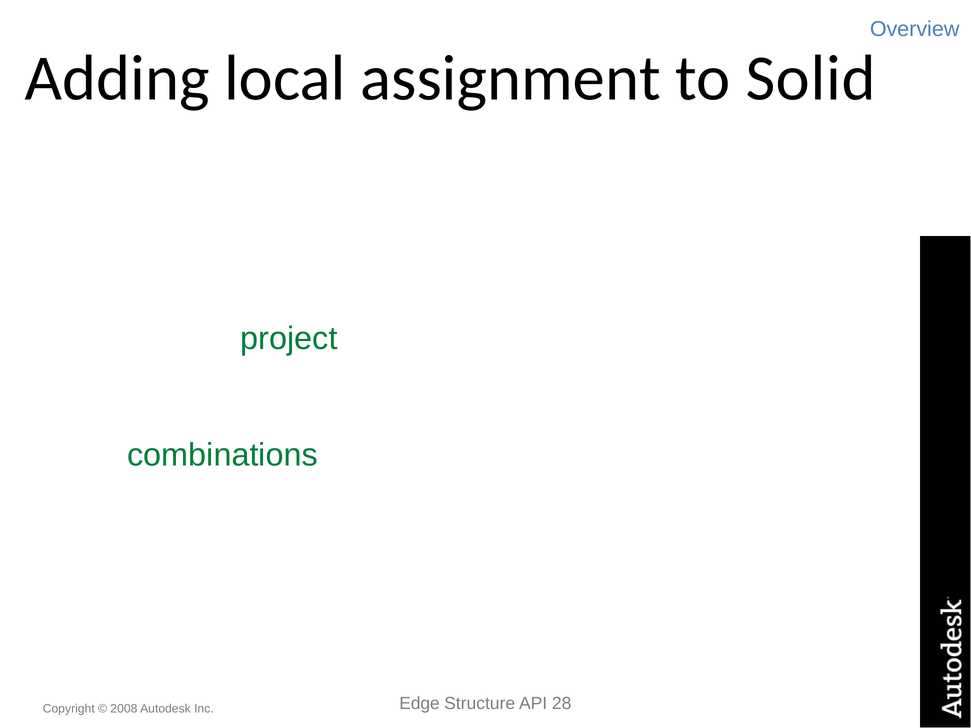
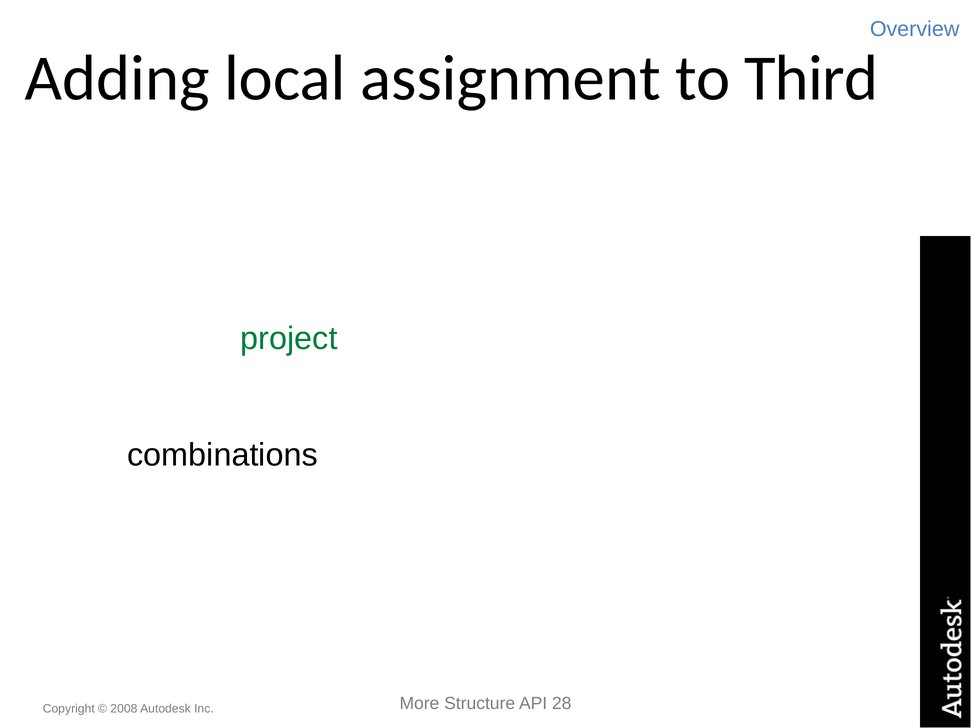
Solid: Solid -> Third (811, 79)
combinations colour: green -> black (223, 455)
Edge: Edge -> More (419, 703)
